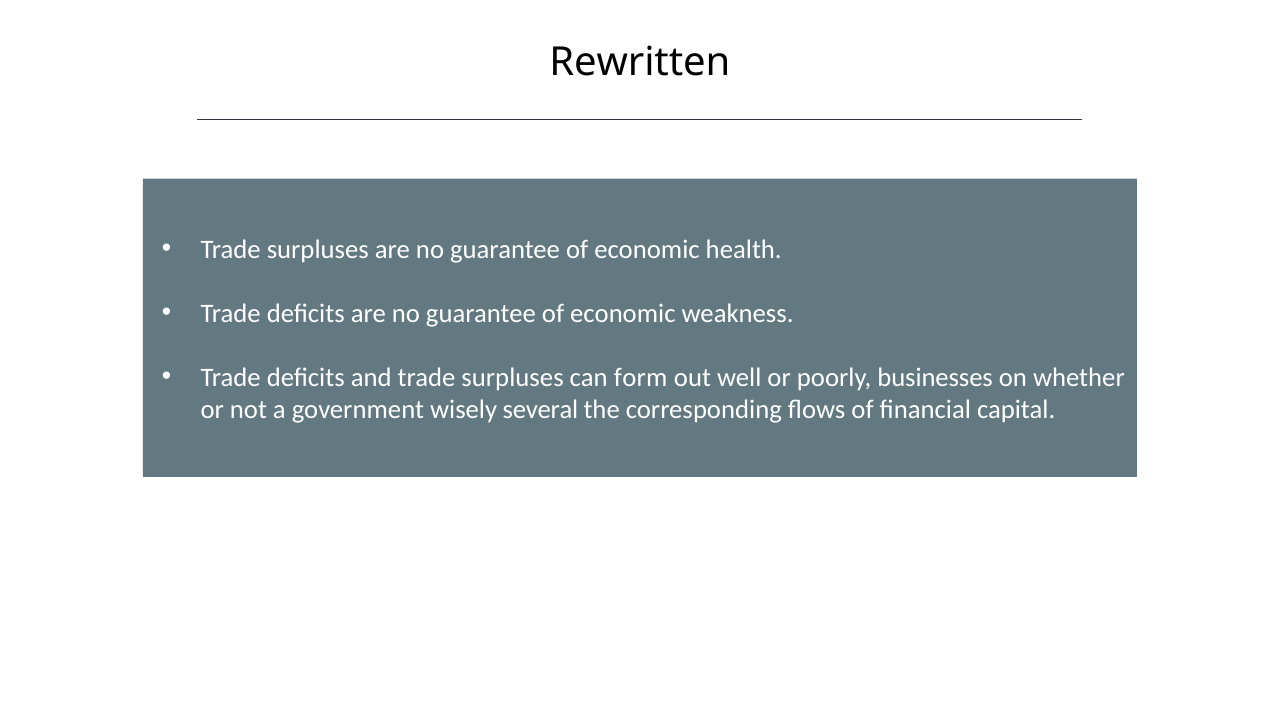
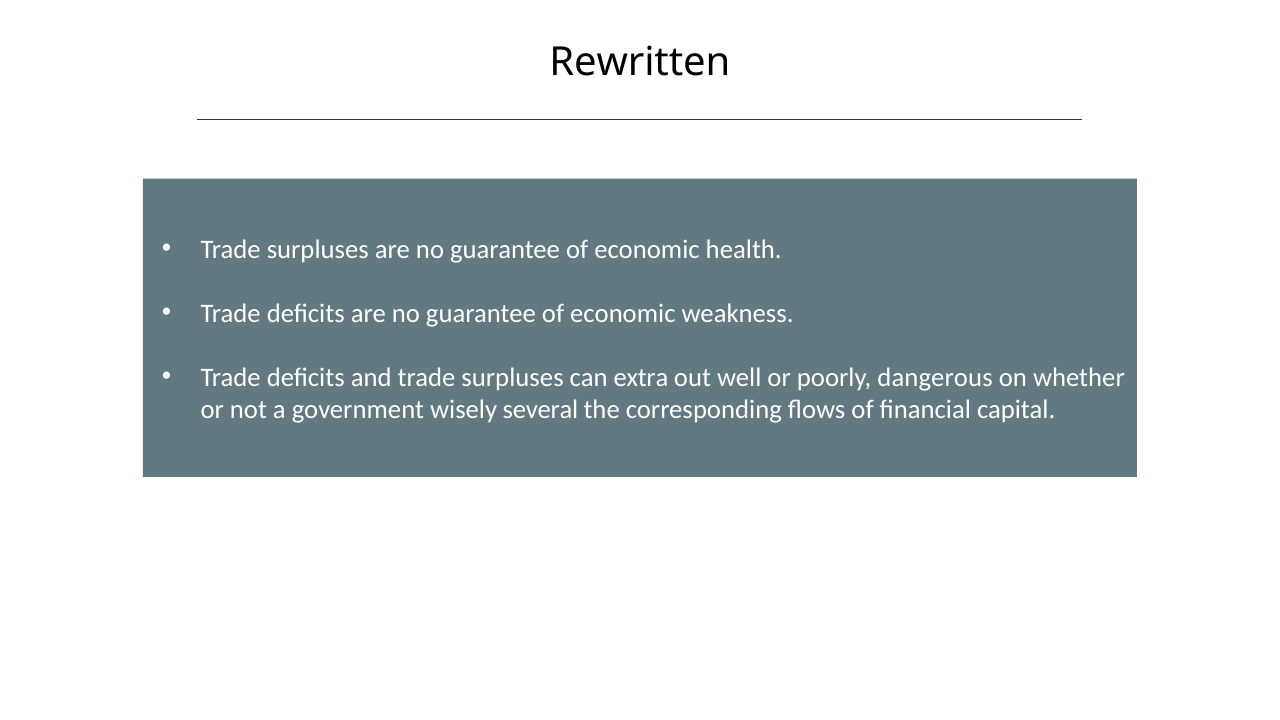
form: form -> extra (641, 378)
businesses: businesses -> dangerous (935, 378)
